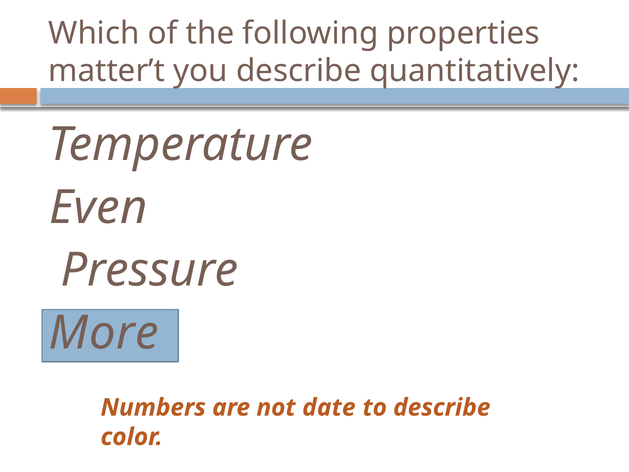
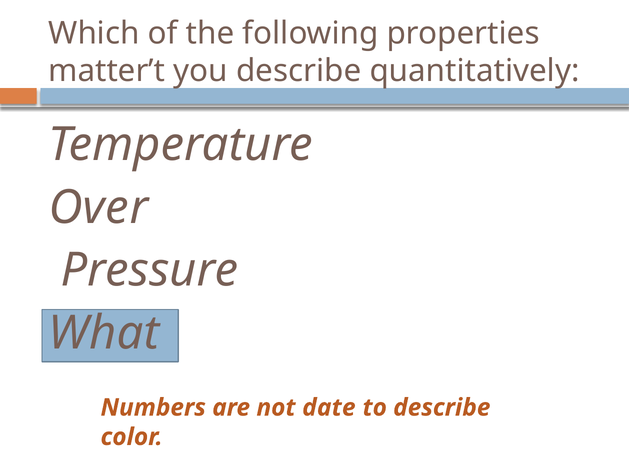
Even: Even -> Over (98, 208)
More: More -> What (104, 333)
